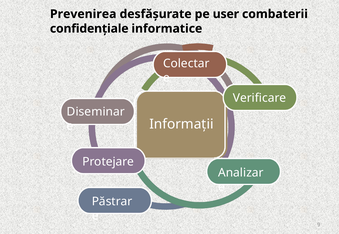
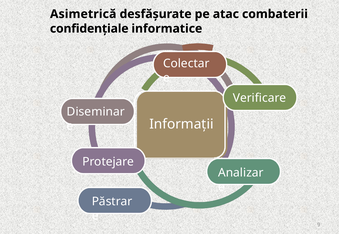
Prevenirea: Prevenirea -> Asimetrică (83, 14)
user: user -> atac (226, 14)
